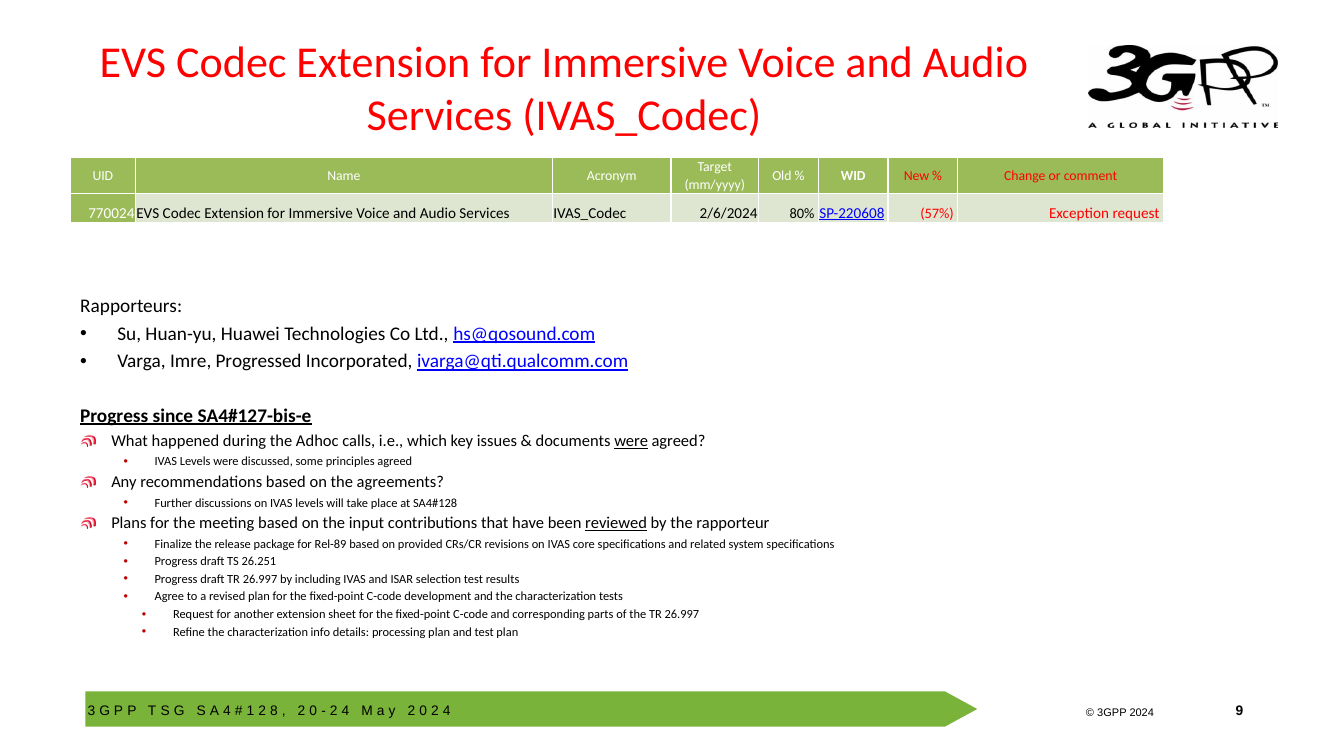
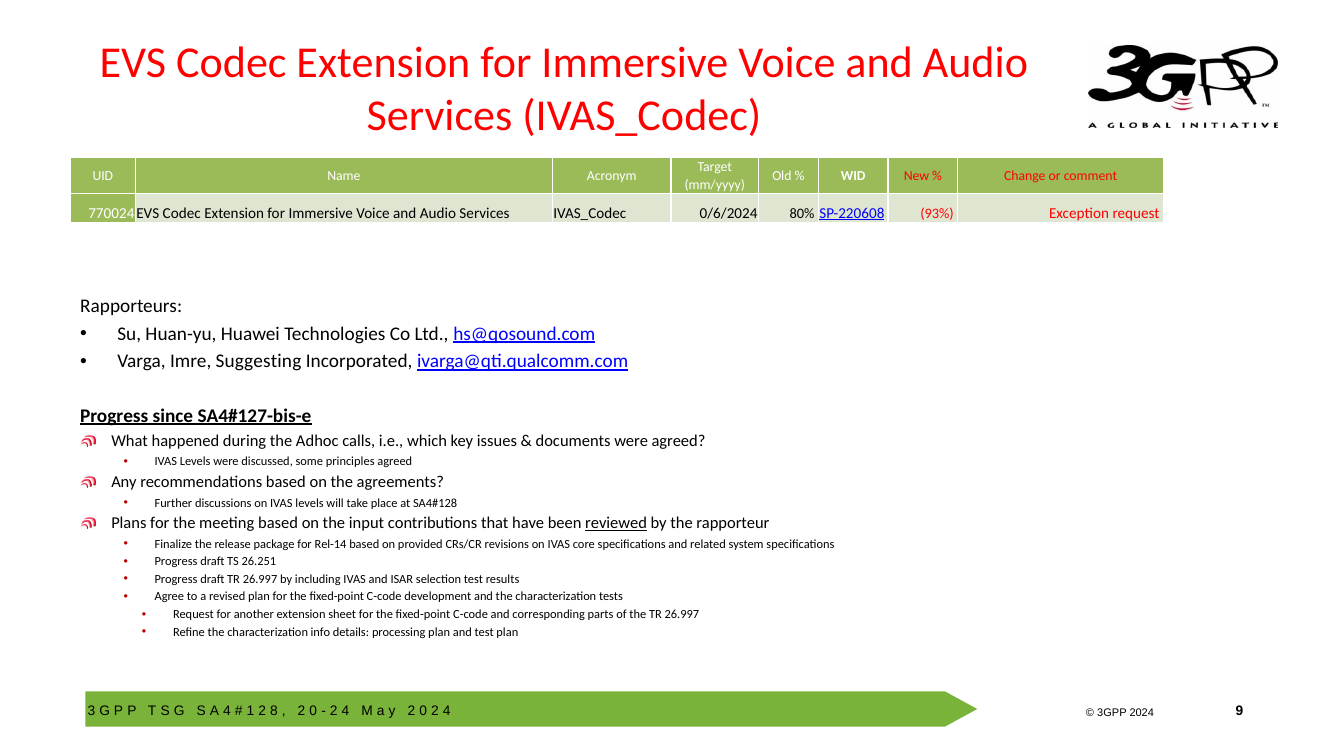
2/6/2024: 2/6/2024 -> 0/6/2024 (729, 213)
57%: 57% -> 93% (937, 214)
Progressed: Progressed -> Suggesting (258, 361)
were underline: present -> none (631, 441)
Rel-89: Rel-89 -> Rel-14 (331, 544)
